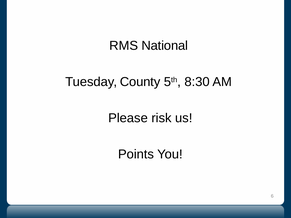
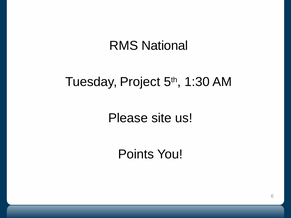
County: County -> Project (140, 82)
8:30: 8:30 -> 1:30 (197, 82)
risk: risk -> site (161, 118)
